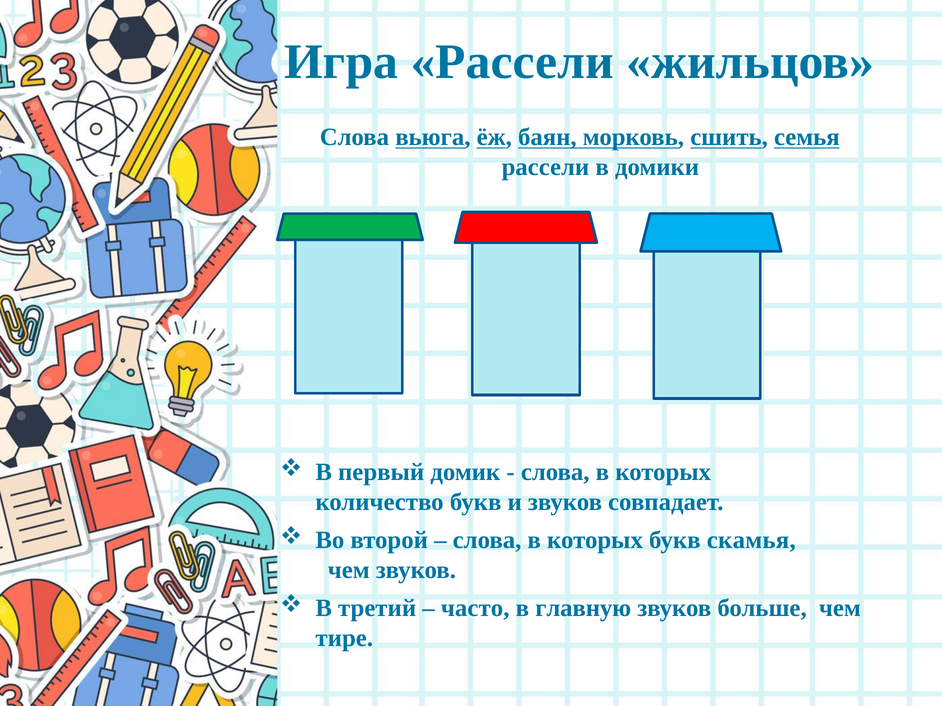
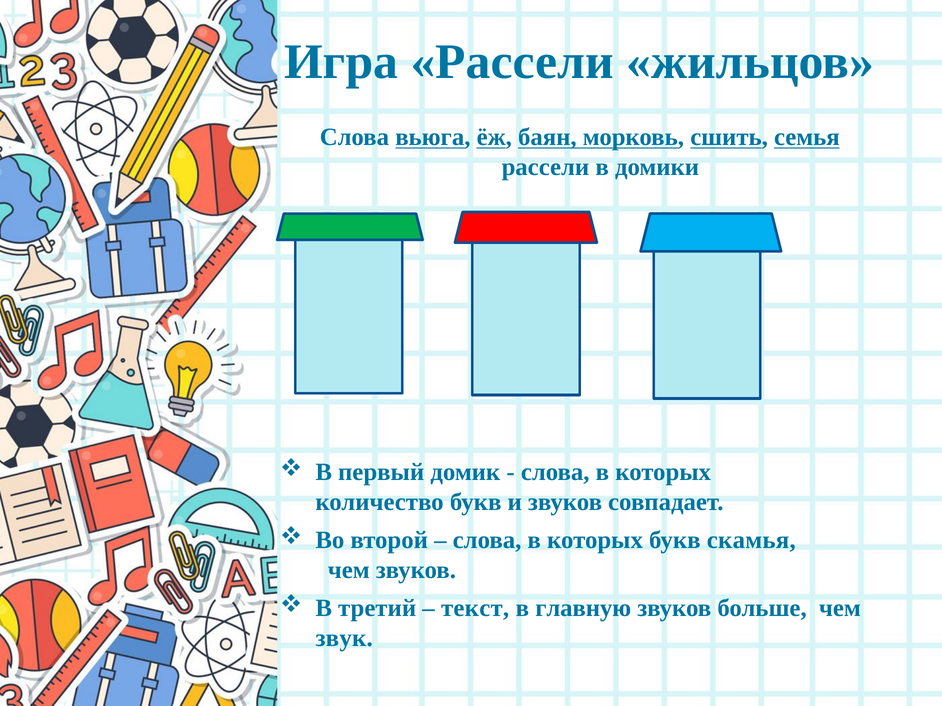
часто: часто -> текст (475, 609)
тире: тире -> звук (344, 638)
